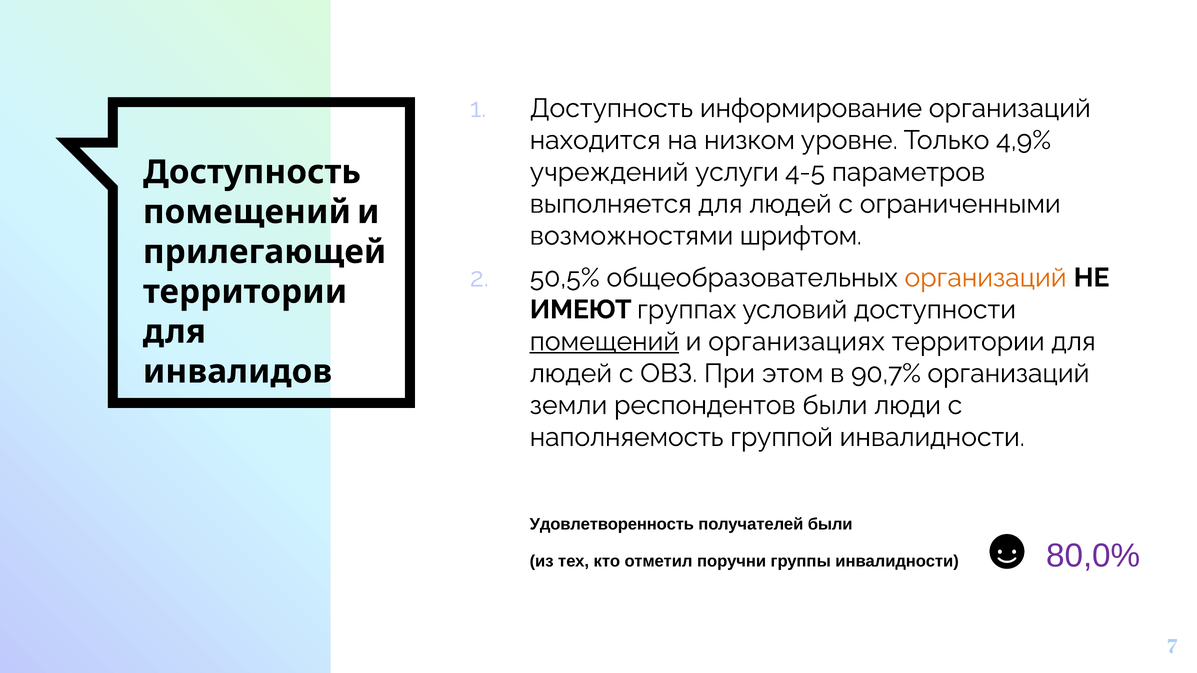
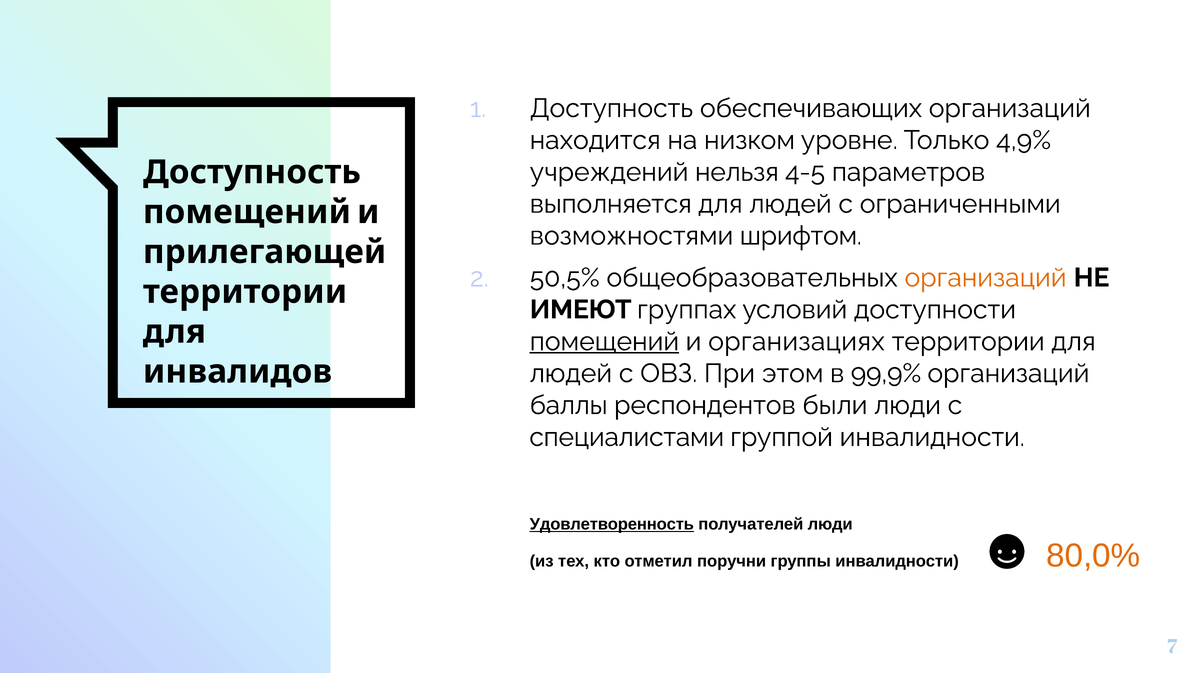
информирование: информирование -> обеспечивающих (811, 108)
услуги: услуги -> нельзя (737, 172)
90,7%: 90,7% -> 99,9% (886, 374)
земли: земли -> баллы (569, 405)
наполняемость: наполняемость -> специалистами (627, 437)
Удовлетворенность underline: none -> present (612, 525)
получателей были: были -> люди (830, 525)
80,0% colour: purple -> orange (1093, 556)
